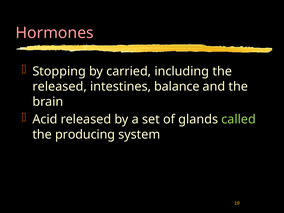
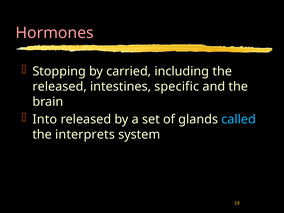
balance: balance -> specific (177, 87)
Acid: Acid -> Into (45, 119)
called colour: light green -> light blue (239, 119)
producing: producing -> interprets (85, 135)
